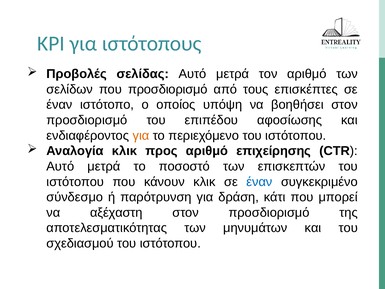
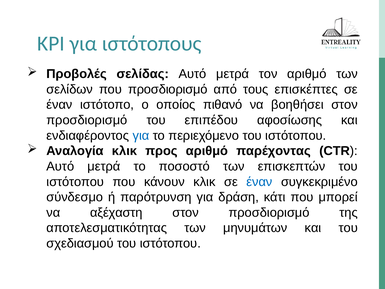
υπόψη: υπόψη -> πιθανό (223, 105)
για colour: orange -> blue (141, 135)
επιχείρησης: επιχείρησης -> παρέχοντας (274, 151)
